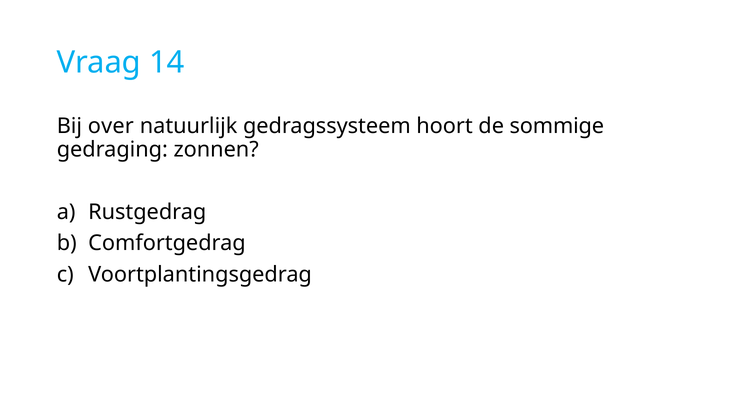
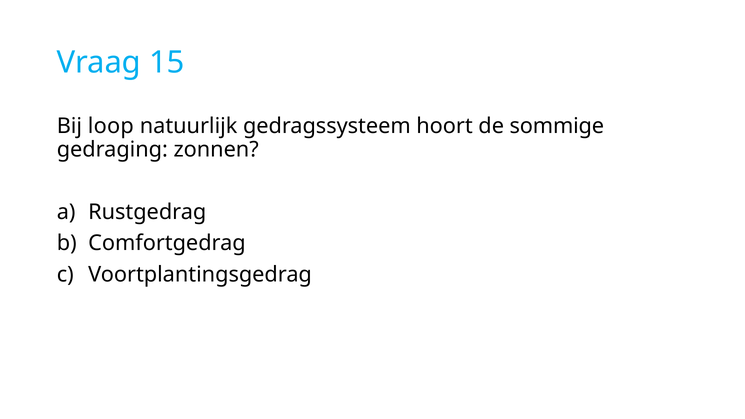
14: 14 -> 15 (167, 63)
over: over -> loop (111, 126)
